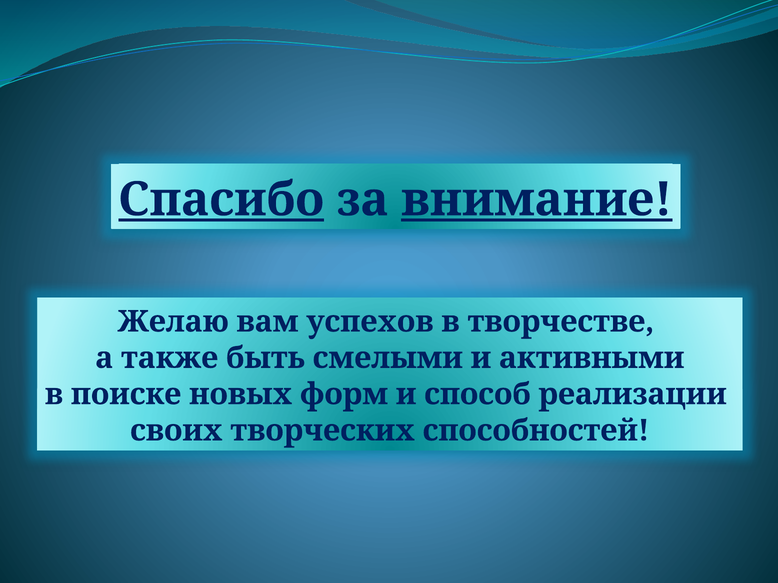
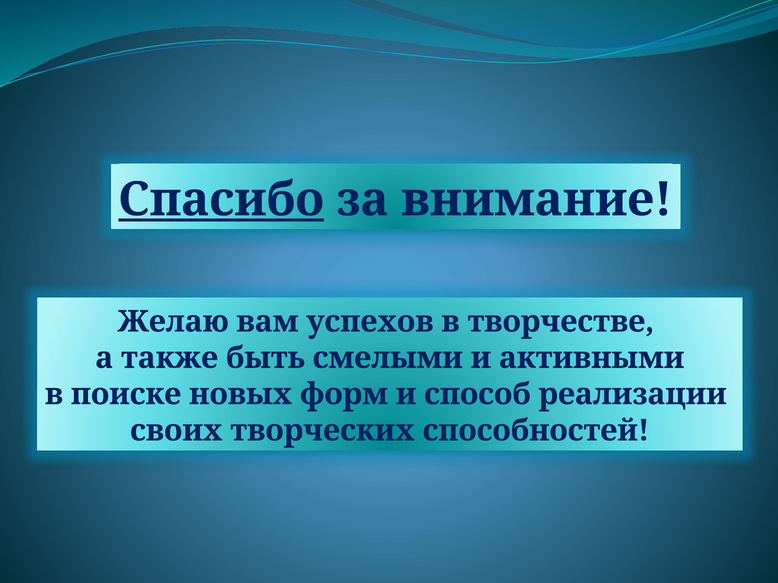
внимание underline: present -> none (537, 200)
